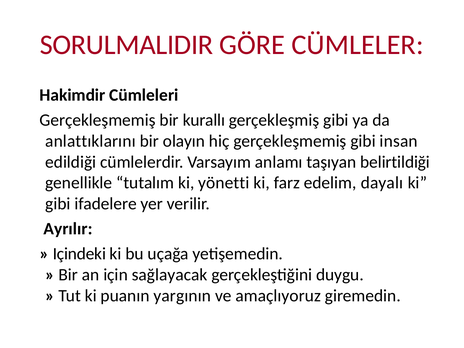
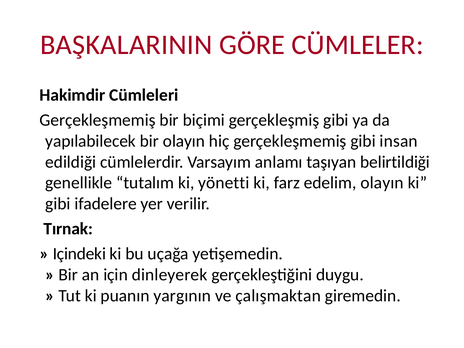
SORULMALIDIR: SORULMALIDIR -> BAŞKALARININ (126, 45)
kurallı: kurallı -> biçimi (204, 120)
anlattıklarını: anlattıklarını -> yapılabilecek (91, 141)
edelim dayalı: dayalı -> olayın (382, 183)
Ayrılır: Ayrılır -> Tırnak (68, 229)
sağlayacak: sağlayacak -> dinleyerek (170, 275)
amaçlıyoruz: amaçlıyoruz -> çalışmaktan (278, 296)
